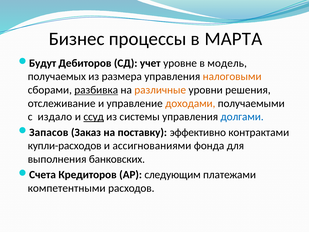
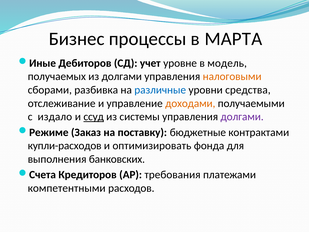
Будут: Будут -> Иные (43, 63)
из размера: размера -> долгами (122, 76)
разбивка underline: present -> none (96, 90)
различные colour: orange -> blue (160, 90)
решения: решения -> средства (248, 90)
долгами colour: blue -> purple (242, 117)
Запасов: Запасов -> Режиме (49, 132)
эффективно: эффективно -> бюджетные (198, 132)
ассигнованиями: ассигнованиями -> оптимизировать (152, 146)
следующим: следующим -> требования (172, 175)
